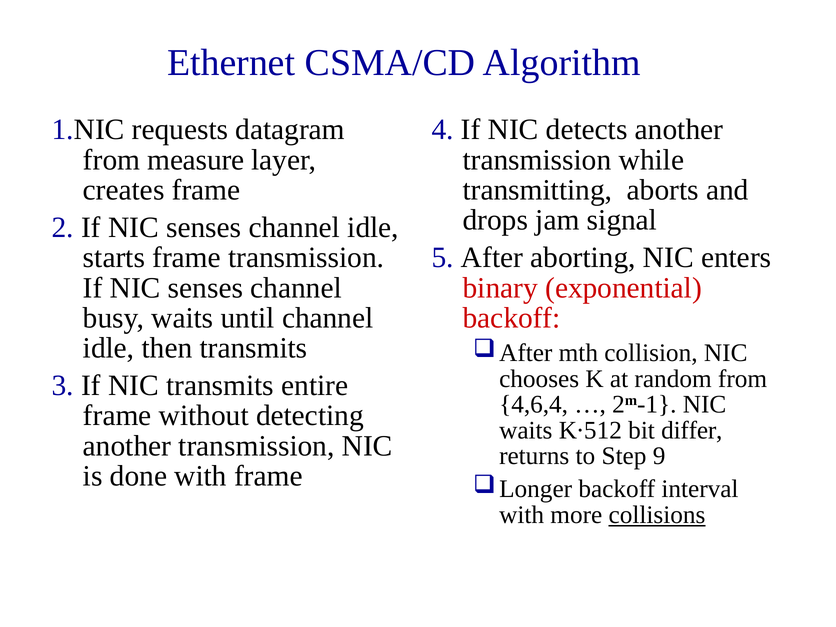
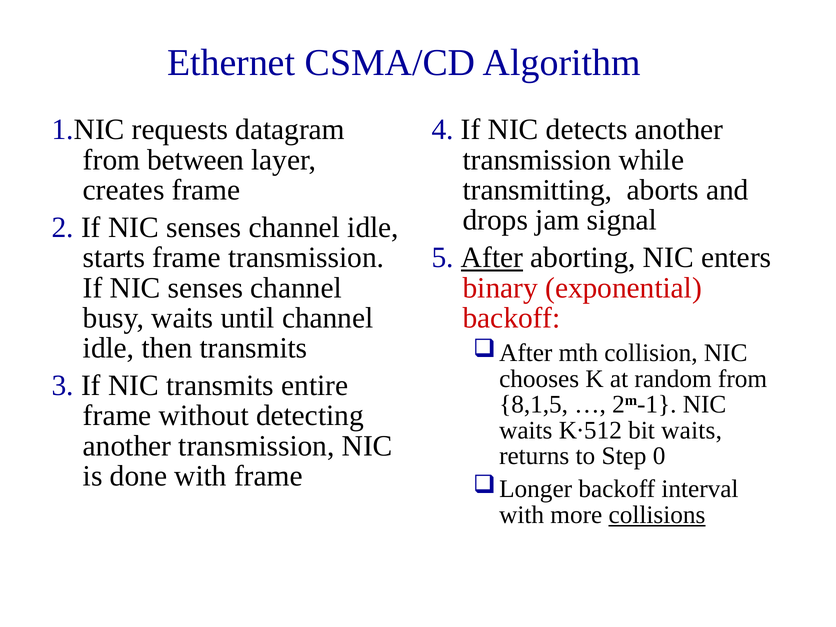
measure: measure -> between (196, 160)
After underline: none -> present (492, 258)
4,6,4: 4,6,4 -> 8,1,5 (534, 404)
bit differ: differ -> waits (692, 430)
9: 9 -> 0 (659, 456)
